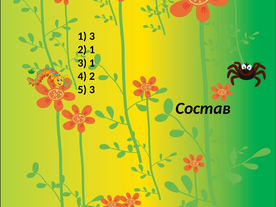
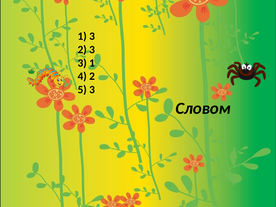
2 1: 1 -> 3 (92, 50)
Состав: Состав -> Словом (203, 108)
